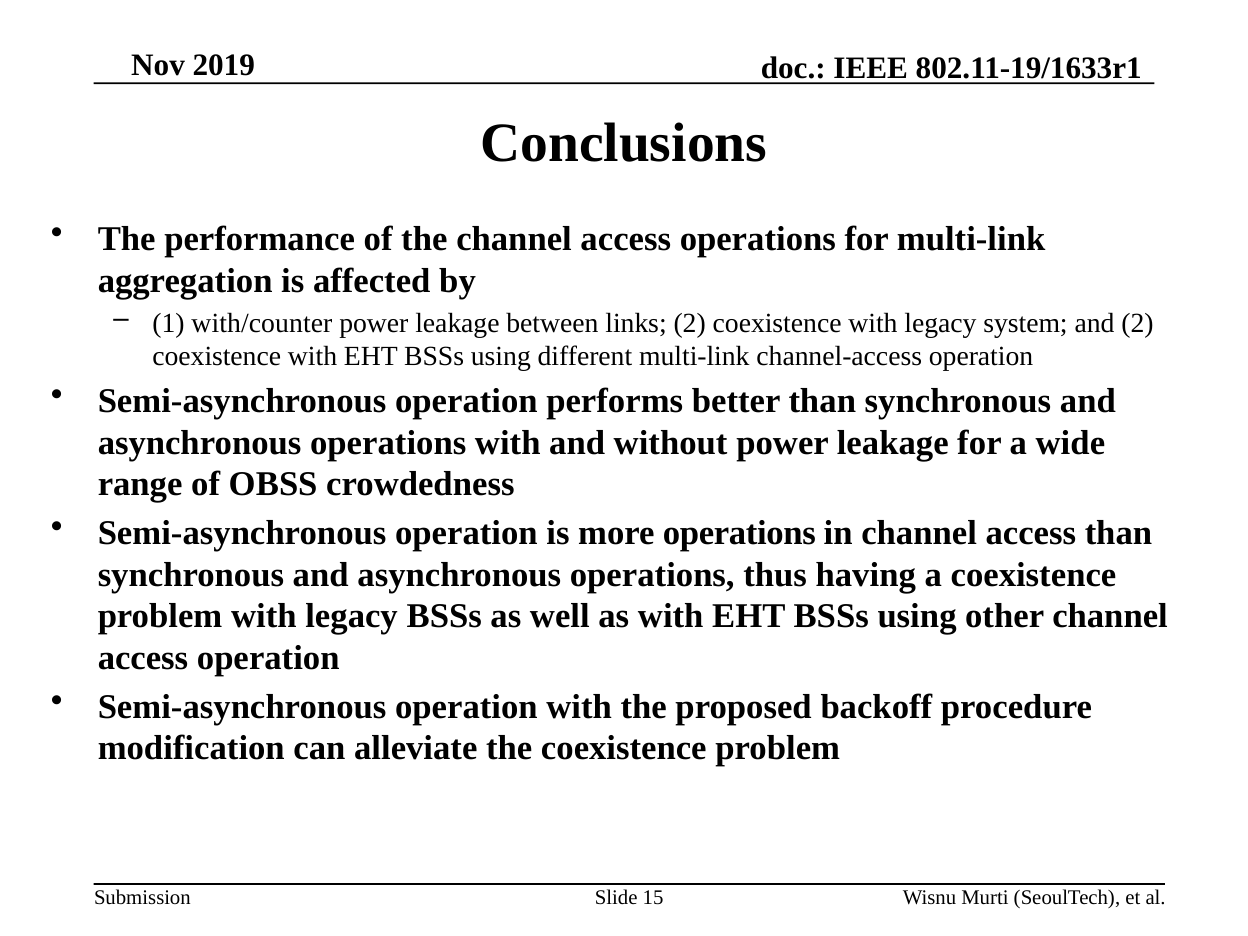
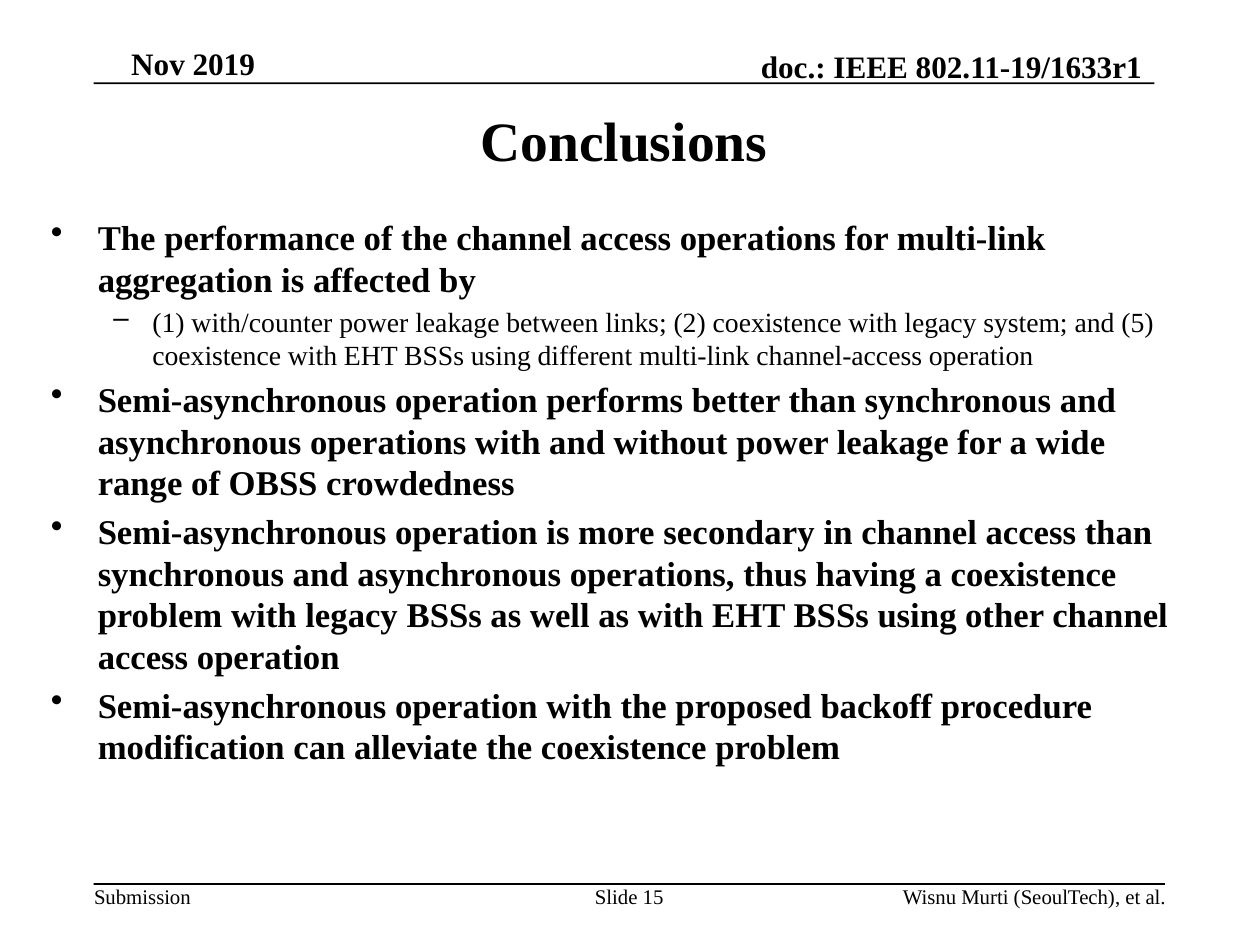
and 2: 2 -> 5 (1138, 323)
more operations: operations -> secondary (739, 533)
